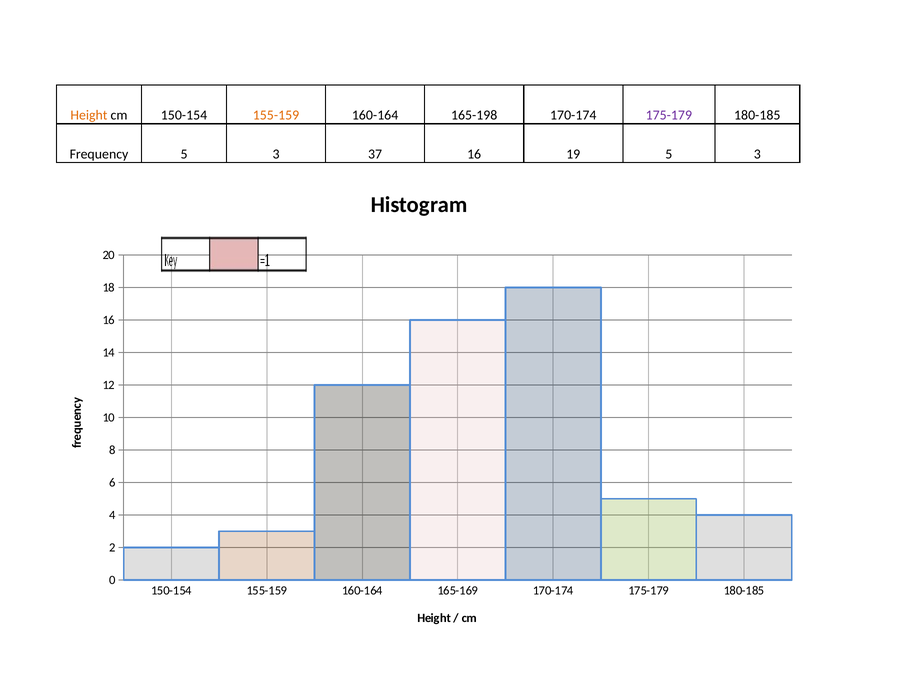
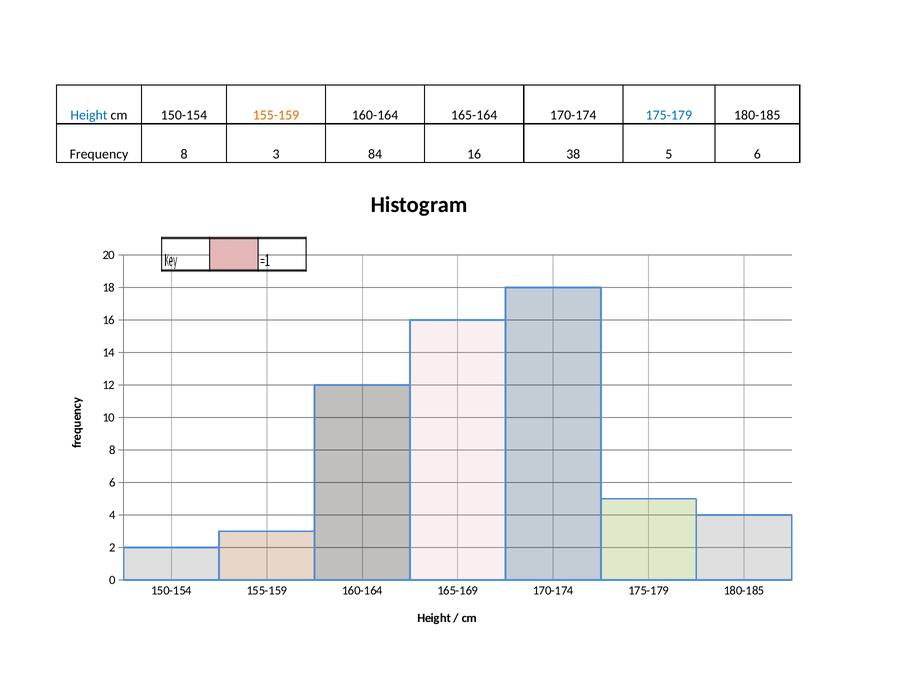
Height colour: orange -> blue (89, 115)
165-198: 165-198 -> 165-164 (474, 115)
175-179 colour: purple -> blue (669, 115)
Frequency 5: 5 -> 8 (184, 154)
37: 37 -> 84 (375, 154)
19: 19 -> 38 (573, 154)
3: 3 -> 6 (757, 154)
